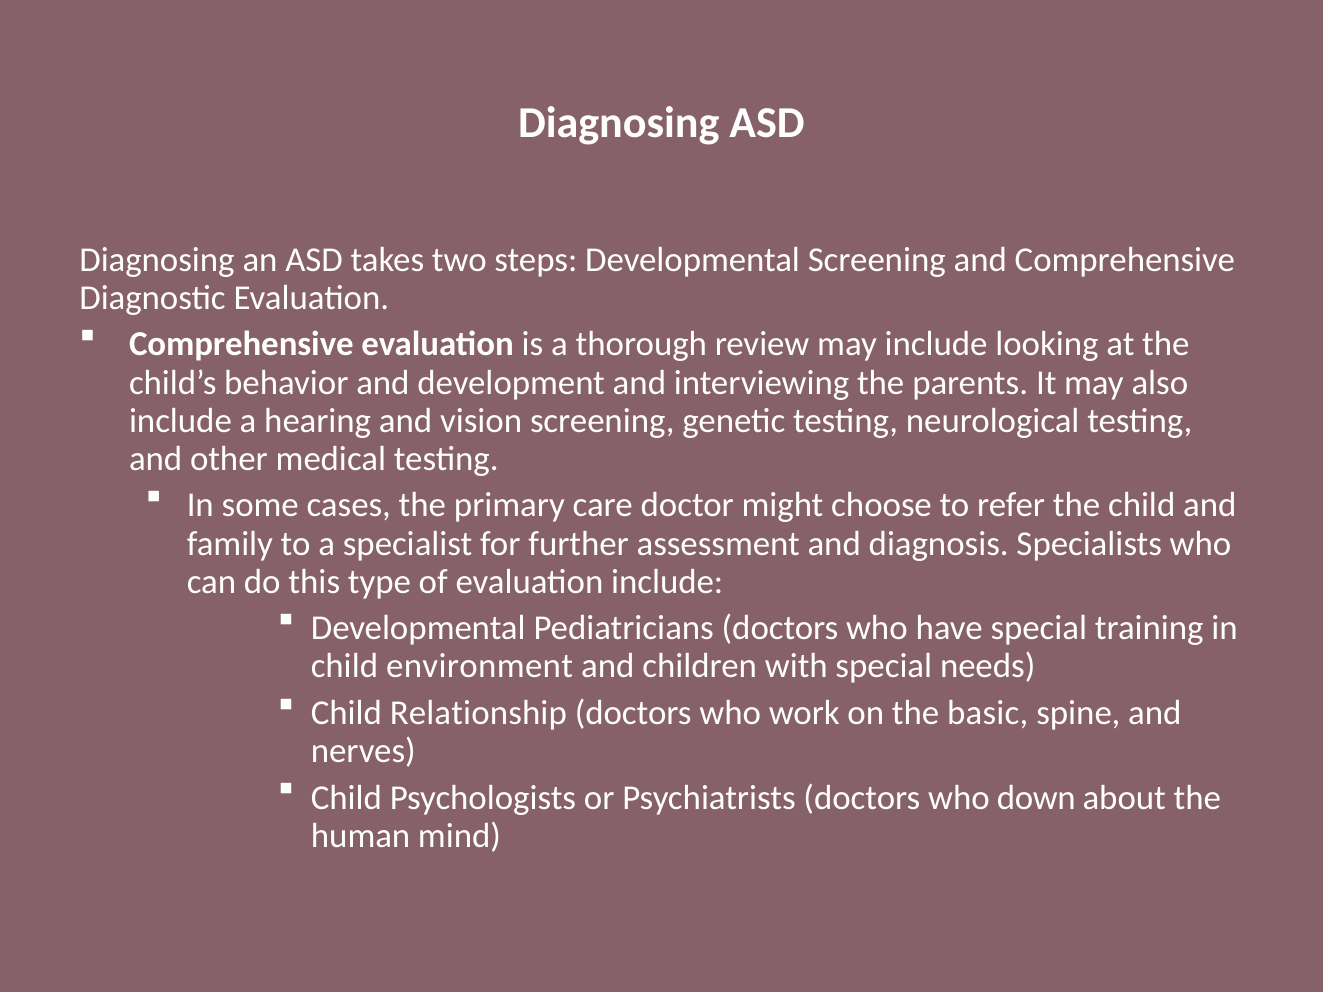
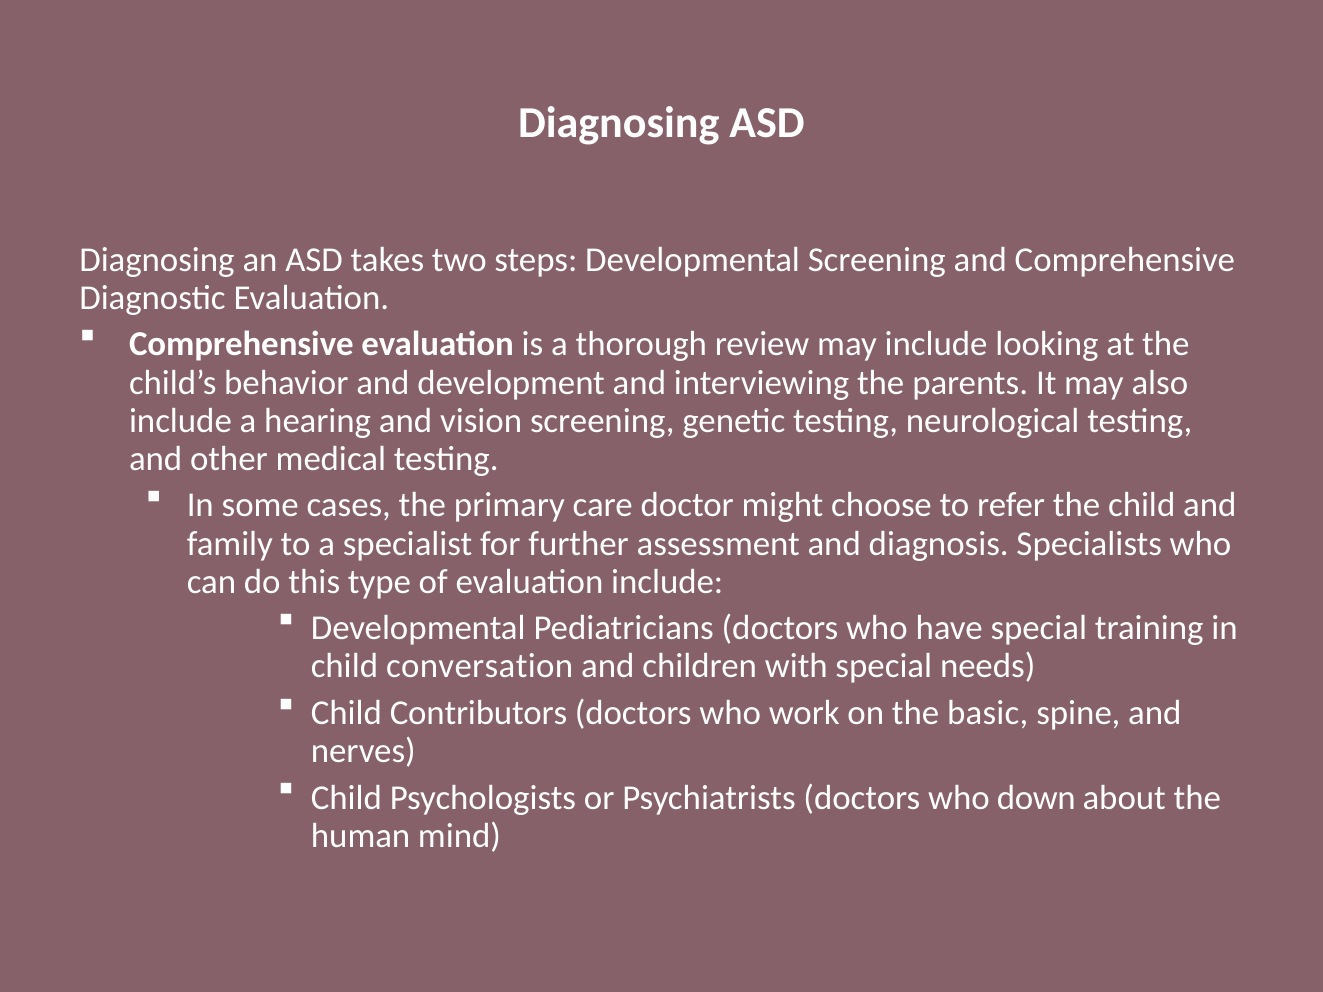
environment: environment -> conversation (480, 667)
Relationship: Relationship -> Contributors (479, 713)
